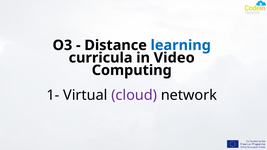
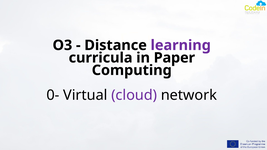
learning colour: blue -> purple (181, 45)
Video: Video -> Paper (174, 58)
1-: 1- -> 0- (53, 95)
